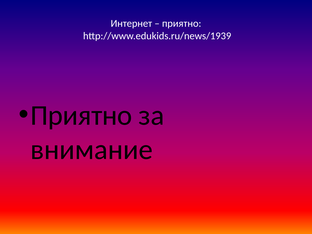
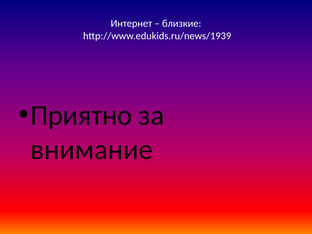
приятно: приятно -> близкие (182, 23)
